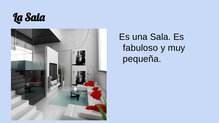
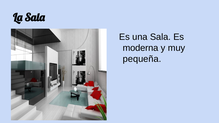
fabuloso: fabuloso -> moderna (141, 48)
